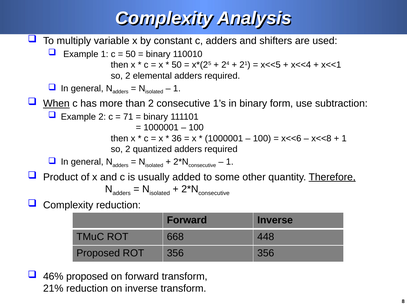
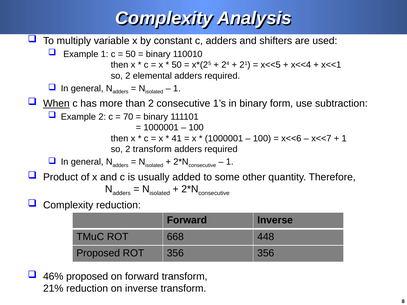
71: 71 -> 70 (128, 117)
36: 36 -> 41 (177, 139)
x<<8: x<<8 -> x<<7 (321, 139)
2 quantized: quantized -> transform (152, 149)
Therefore underline: present -> none (332, 177)
